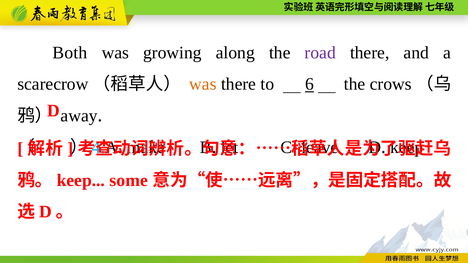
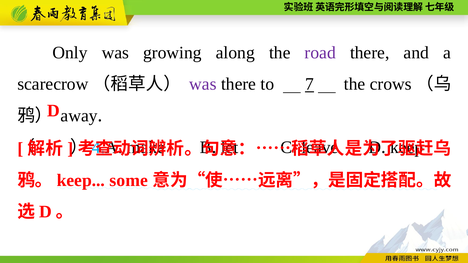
Both: Both -> Only (70, 53)
was colour: orange -> purple (203, 84)
6: 6 -> 7 (309, 84)
